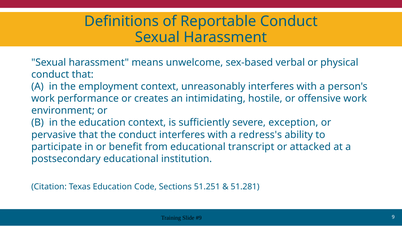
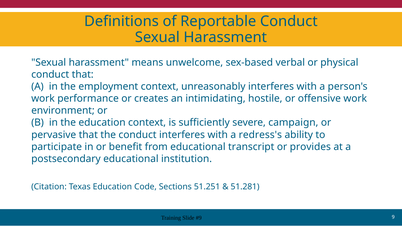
exception: exception -> campaign (293, 123)
attacked: attacked -> provides (310, 147)
